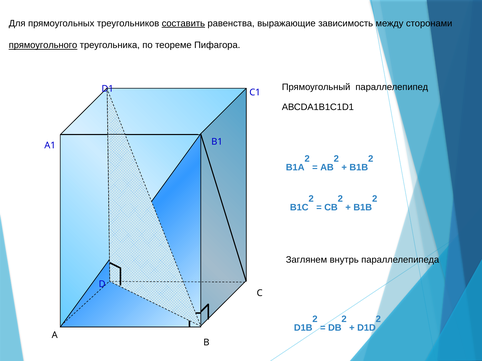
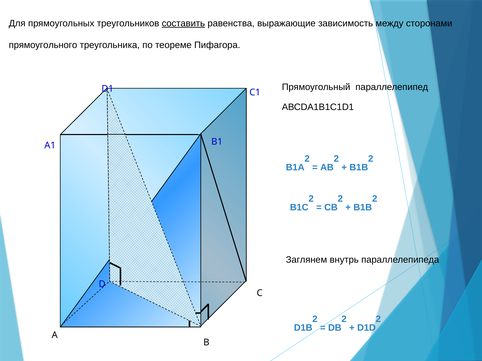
прямоугольного underline: present -> none (43, 45)
